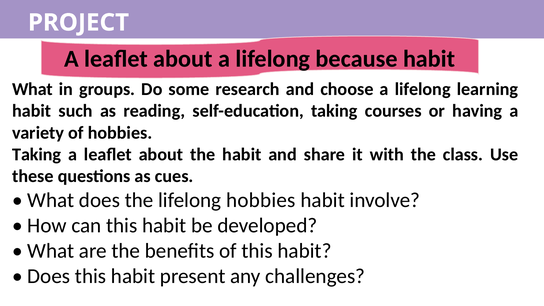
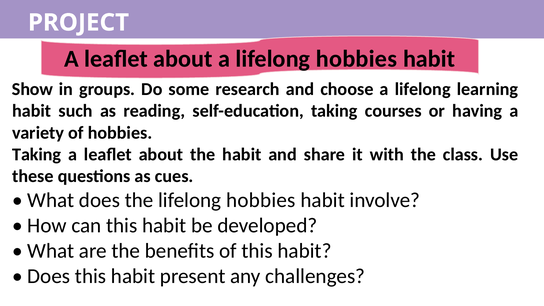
a lifelong because: because -> hobbies (356, 59)
What: What -> Show (32, 89)
